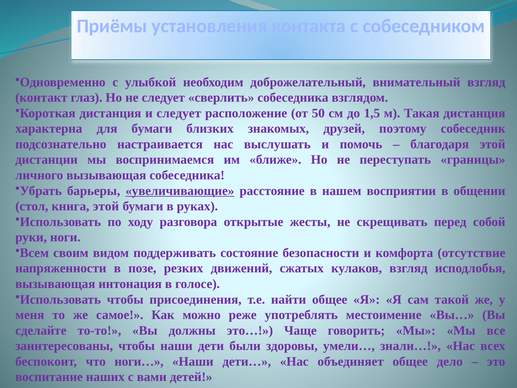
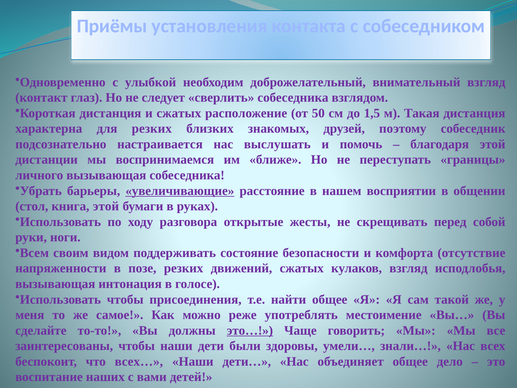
и следует: следует -> сжатых (179, 113)
для бумаги: бумаги -> резких (152, 129)
это… underline: none -> present (250, 330)
ноги…: ноги… -> всех… (139, 361)
